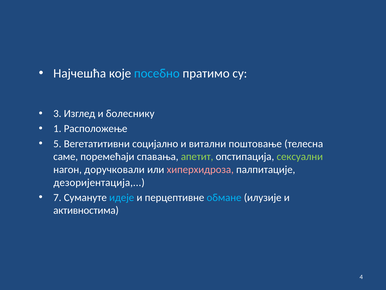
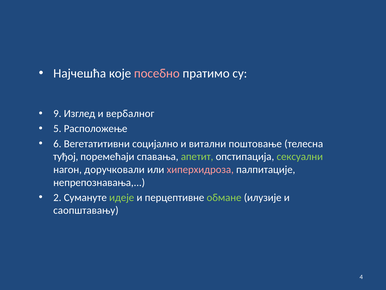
посебно colour: light blue -> pink (157, 73)
3: 3 -> 9 (57, 113)
болеснику: болеснику -> вербалног (130, 113)
1: 1 -> 5 (57, 128)
5: 5 -> 6 (57, 143)
саме: саме -> туђој (66, 156)
дезоријентација: дезоријентација -> непрепознавања (99, 182)
7: 7 -> 2 (57, 197)
идеје colour: light blue -> light green (122, 197)
обмане colour: light blue -> light green (224, 197)
активностима: активностима -> саопштавању (86, 210)
